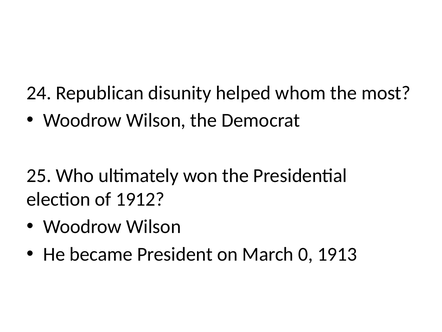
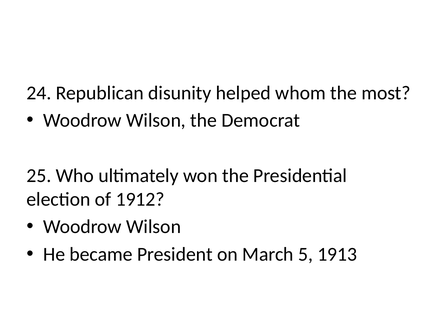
0: 0 -> 5 (305, 254)
